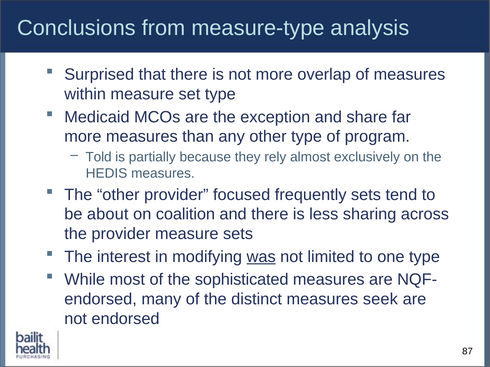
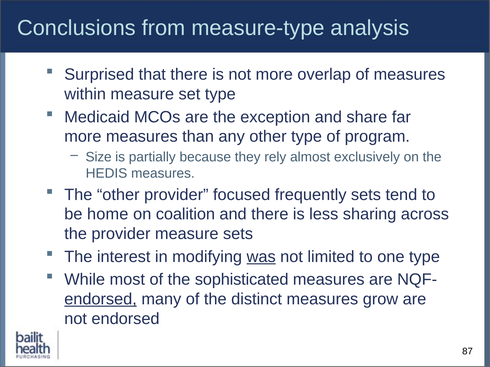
Told: Told -> Size (99, 157)
about: about -> home (108, 215)
endorsed underline: none -> present (101, 299)
seek: seek -> grow (380, 299)
